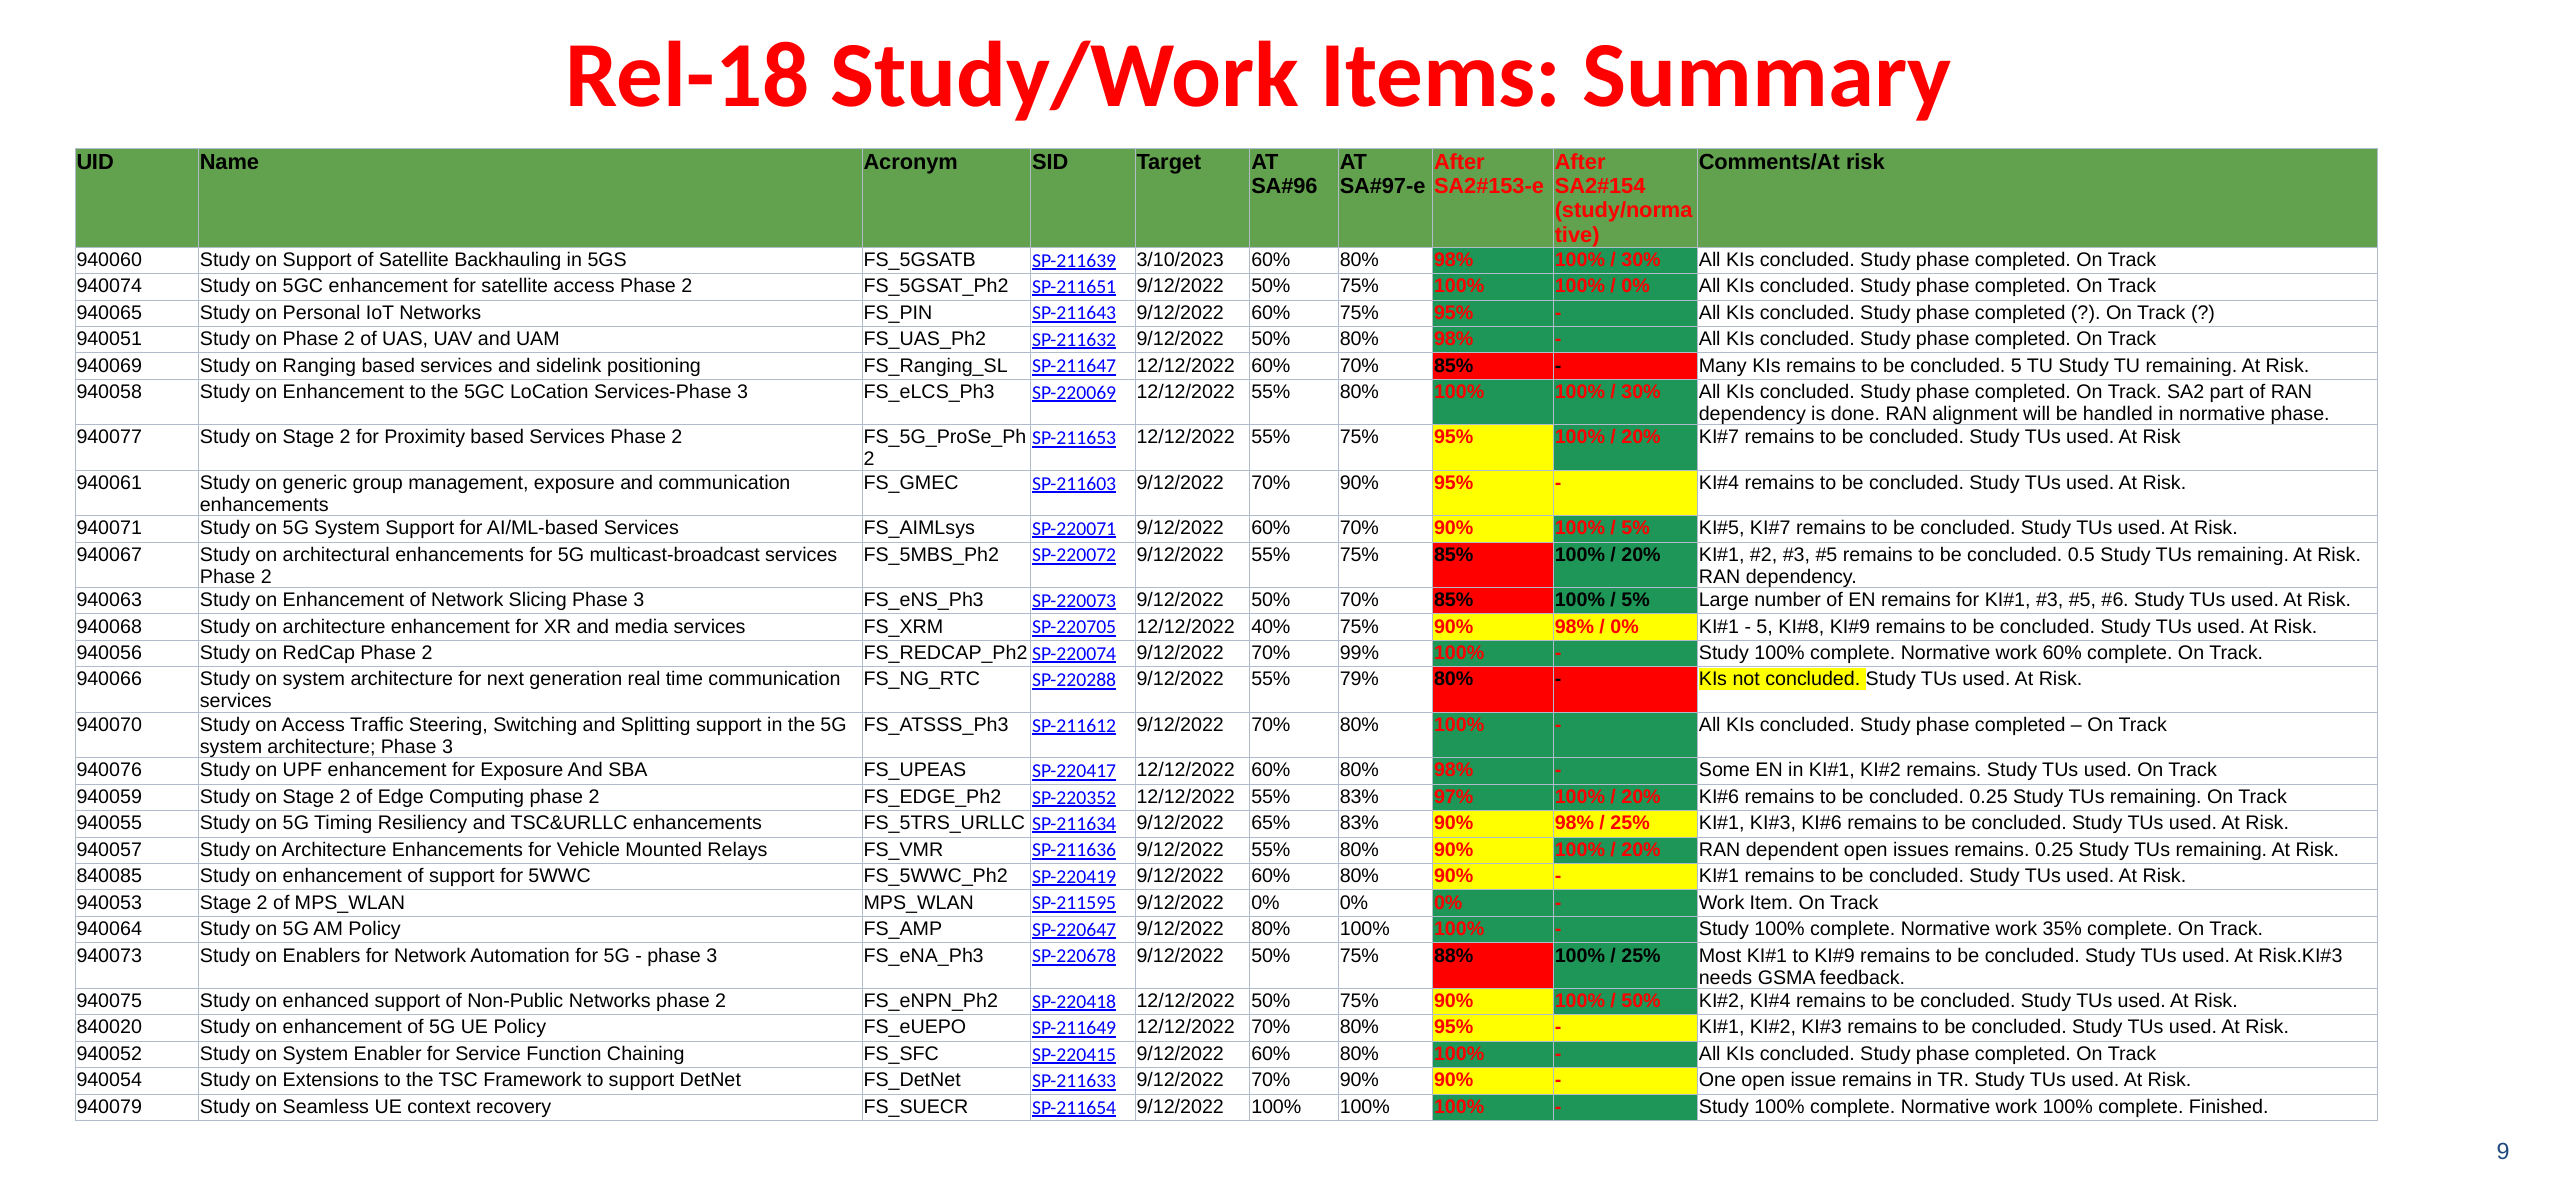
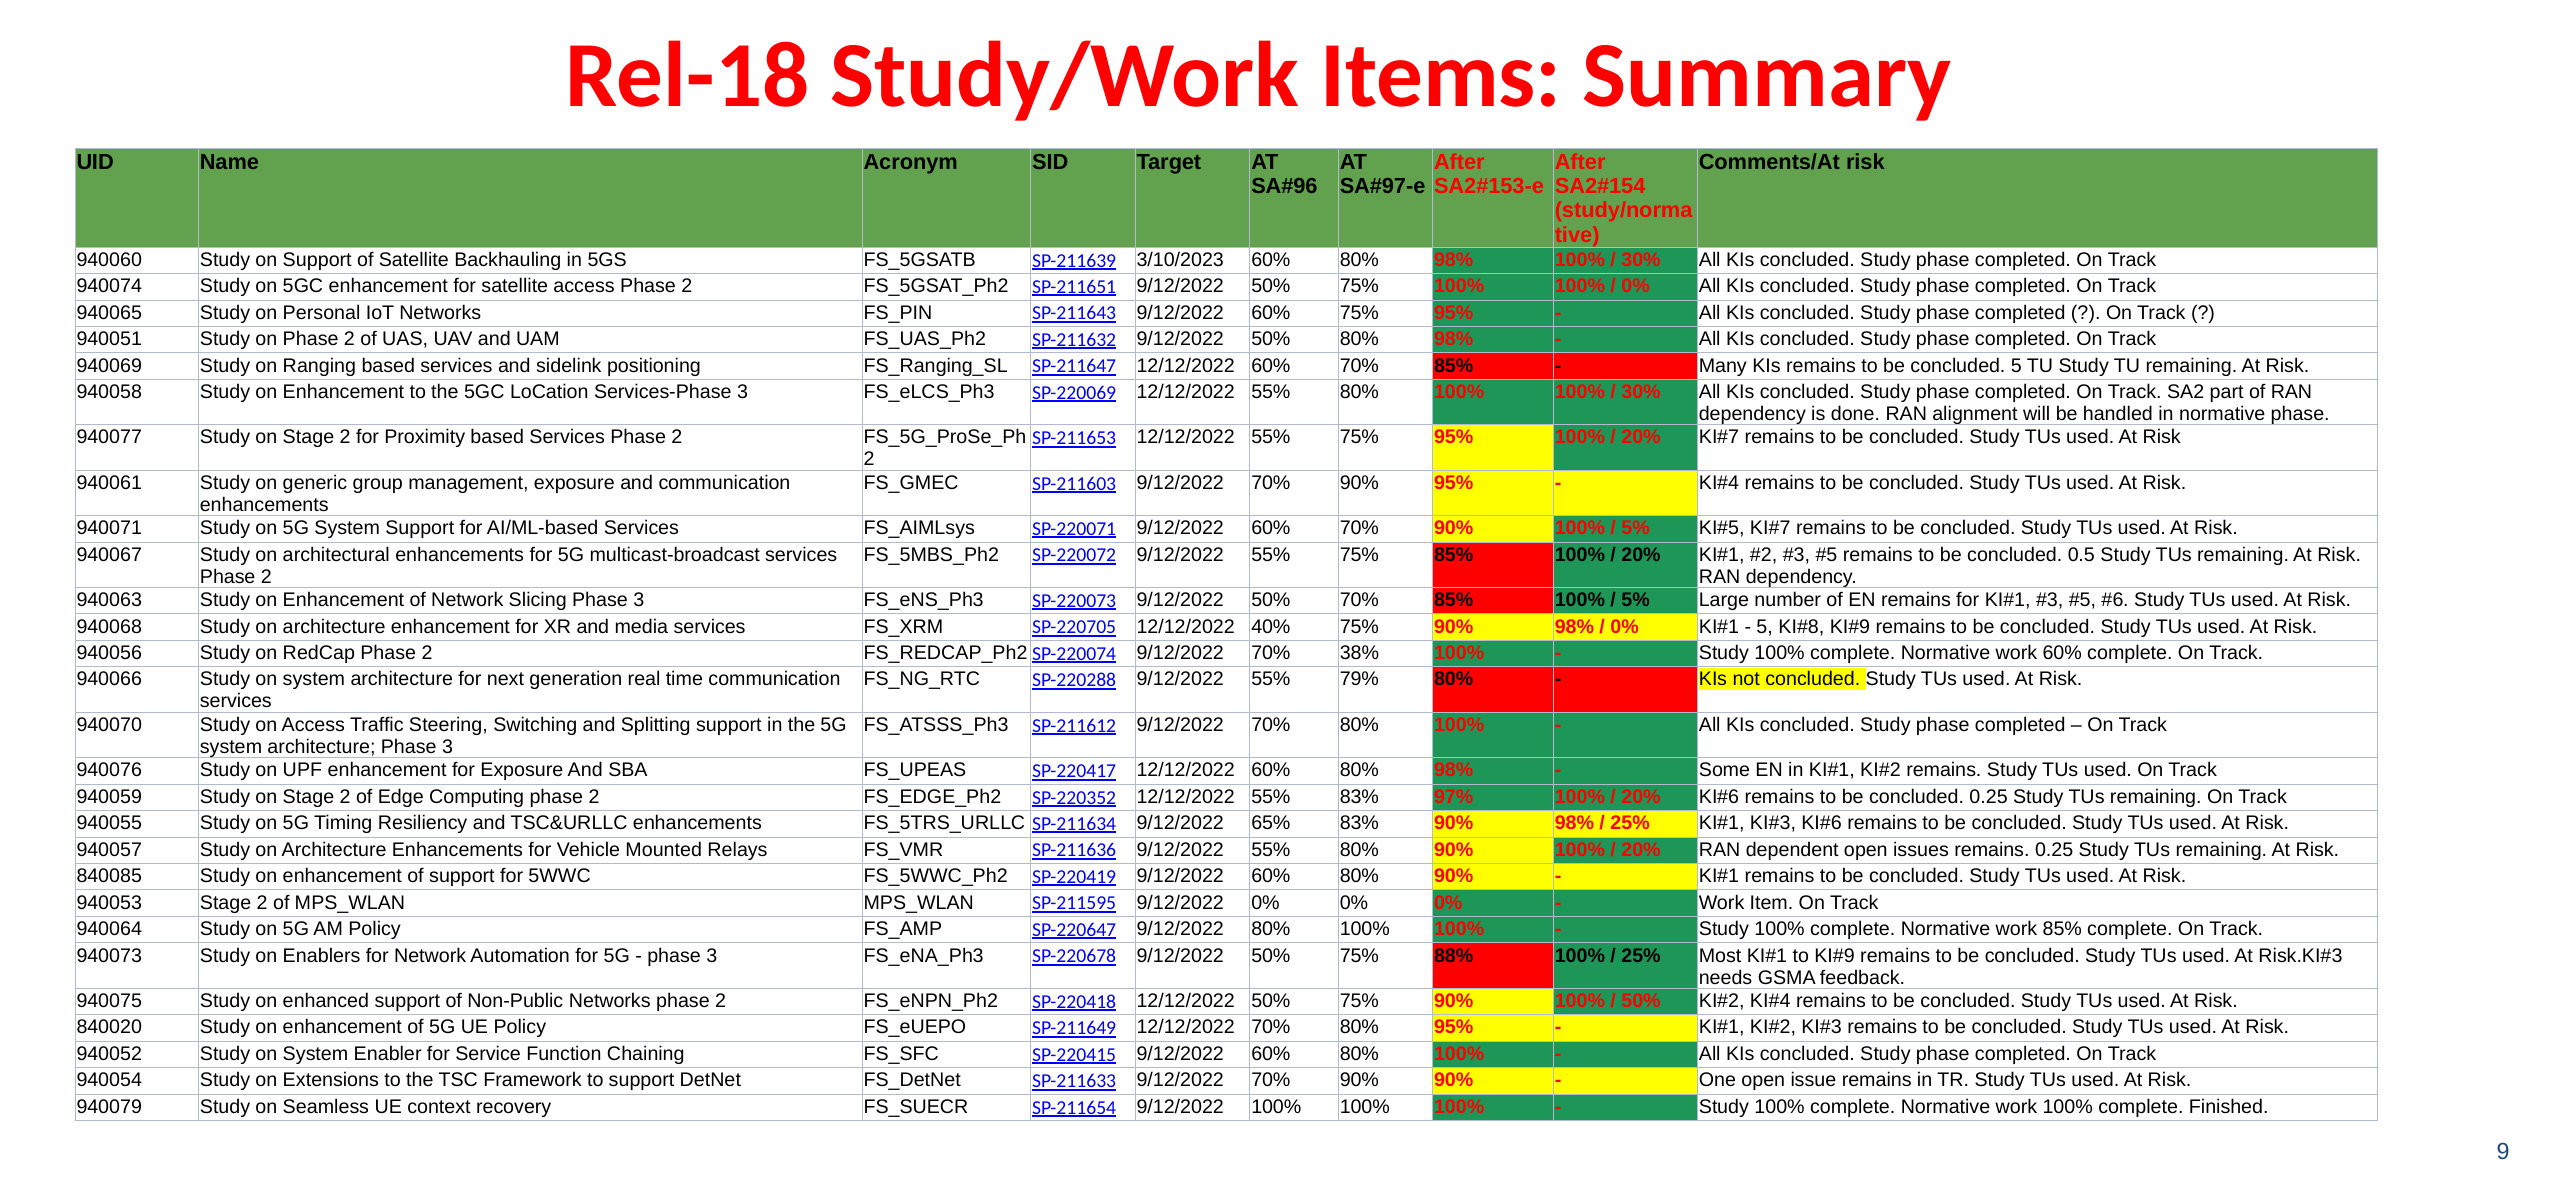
99%: 99% -> 38% (1359, 653)
work 35%: 35% -> 85% (2062, 929)
